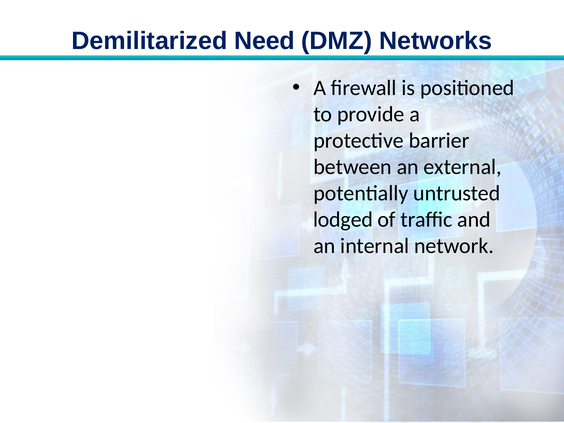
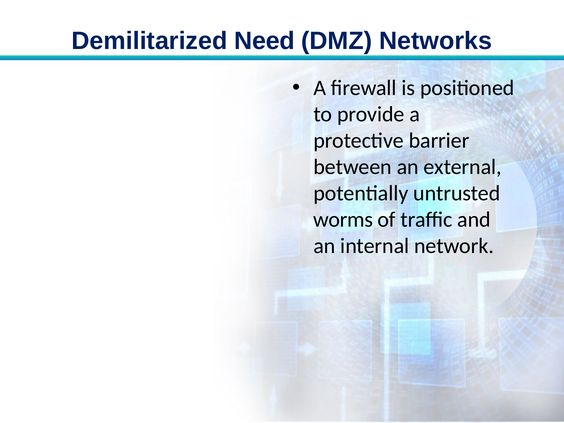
lodged: lodged -> worms (343, 220)
